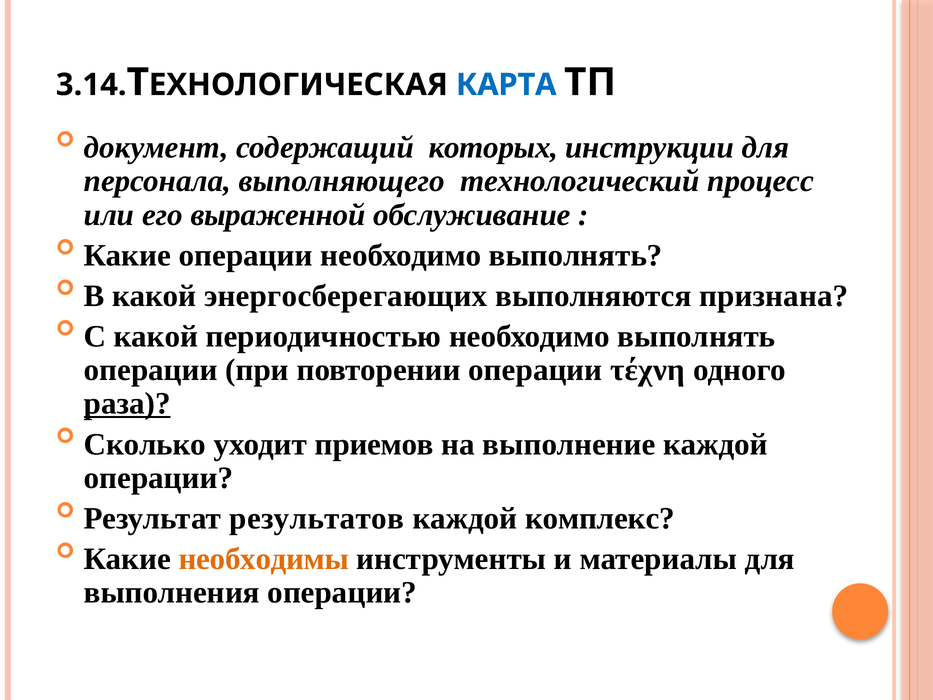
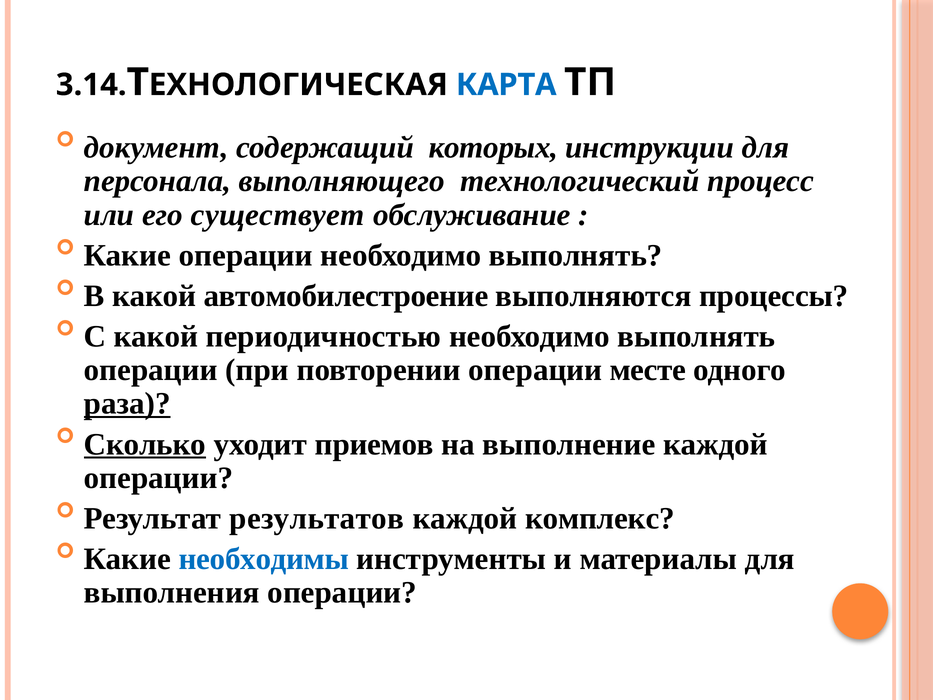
выраженной: выраженной -> существует (278, 215)
энергосберегающих: энергосберегающих -> автомобилестроение (346, 296)
признана: признана -> процессы (774, 296)
τέχνη: τέχνη -> месте (648, 370)
Сколько underline: none -> present (145, 444)
необходимы colour: orange -> blue (264, 559)
